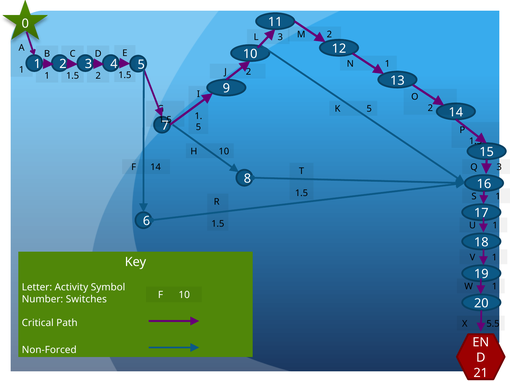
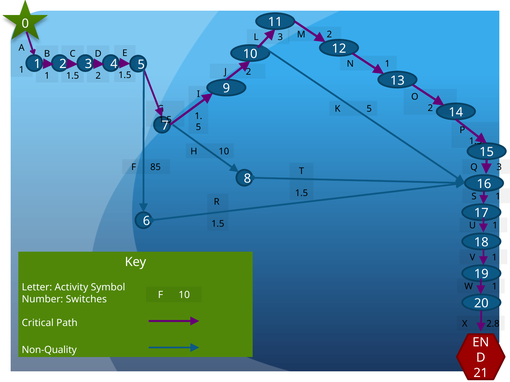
F 14: 14 -> 85 (156, 167)
5.5: 5.5 -> 2.8 (493, 324)
Non-Forced: Non-Forced -> Non-Quality (49, 351)
